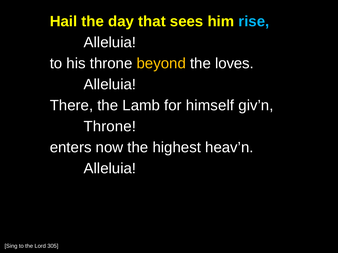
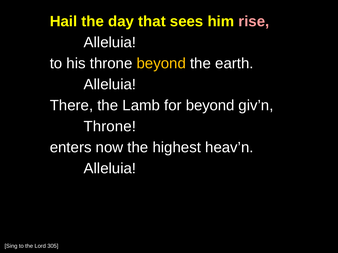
rise colour: light blue -> pink (254, 21)
loves: loves -> earth (234, 63)
for himself: himself -> beyond (210, 106)
